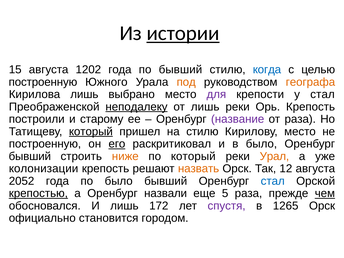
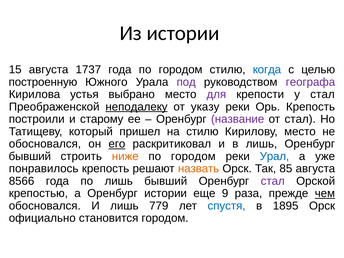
истории underline: present -> none (183, 33)
1202: 1202 -> 1737 (88, 70)
года по бывший: бывший -> городом (181, 70)
под colour: orange -> purple (186, 82)
географа colour: orange -> purple (310, 82)
Кирилова лишь: лишь -> устья (84, 94)
от лишь: лишь -> указу (205, 107)
от раза: раза -> стал (300, 119)
который underline: present -> none (91, 131)
построенную: построенную -> обосновался (45, 144)
в было: было -> лишь (261, 144)
который: который -> городом (193, 156)
Урал colour: orange -> blue (274, 156)
колонизации: колонизации -> понравилось (44, 169)
12: 12 -> 85 (286, 169)
2052: 2052 -> 8566 (22, 181)
по было: было -> лишь (119, 181)
стал colour: blue -> purple (273, 181)
крепостью underline: present -> none (38, 193)
Оренбург назвали: назвали -> истории (166, 193)
5: 5 -> 9 (225, 193)
172: 172 -> 779 (159, 206)
спустя colour: purple -> blue (227, 206)
1265: 1265 -> 1895 (286, 206)
